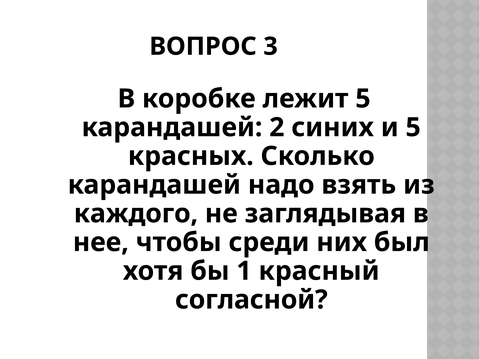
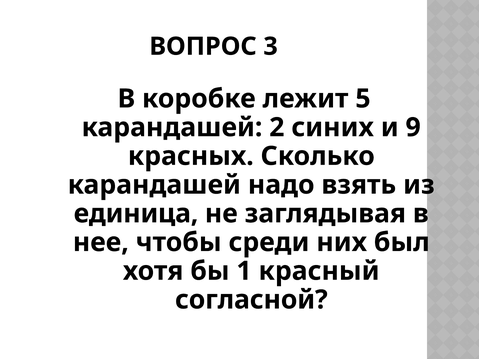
и 5: 5 -> 9 (413, 128)
каждого: каждого -> единица (136, 214)
